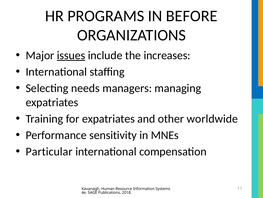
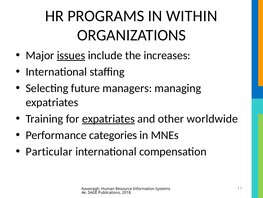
BEFORE: BEFORE -> WITHIN (192, 16)
needs: needs -> future (85, 88)
expatriates underline: none -> present (108, 118)
sensitivity: sensitivity -> categories (113, 135)
